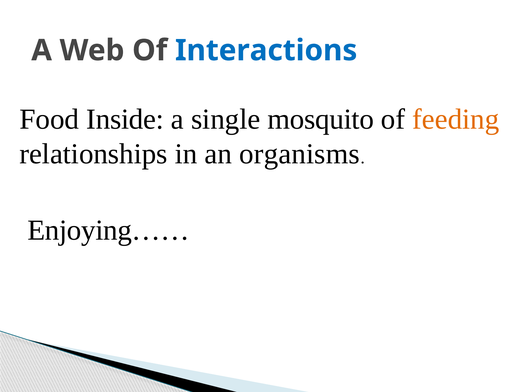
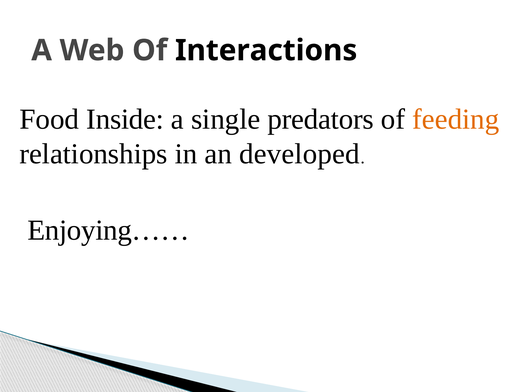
Interactions colour: blue -> black (266, 50)
mosquito: mosquito -> predators (321, 119)
organisms: organisms -> developed (299, 154)
